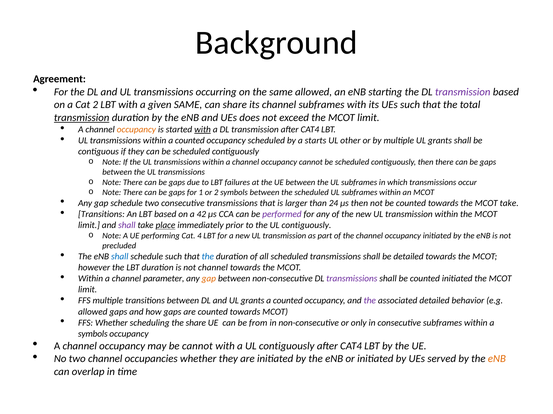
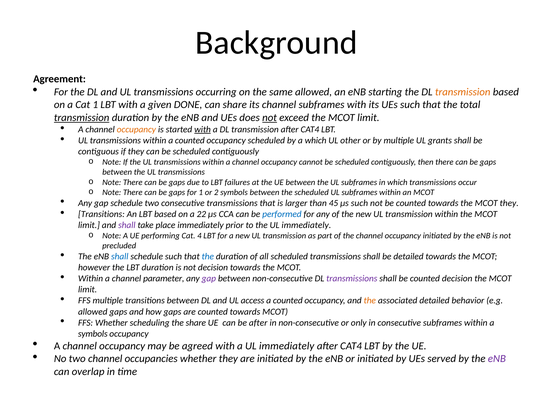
transmission colour: purple -> orange (463, 92)
Cat 2: 2 -> 1 (95, 105)
given SAME: SAME -> DONE (188, 105)
not underline: none -> present (270, 118)
a starts: starts -> which (316, 141)
24: 24 -> 45 (334, 203)
µs then: then -> such (359, 203)
MCOT take: take -> they (509, 203)
42: 42 -> 22 (201, 215)
performed colour: purple -> blue (282, 215)
place underline: present -> none (165, 226)
the UL contiguously: contiguously -> immediately (306, 226)
not channel: channel -> decision (213, 268)
gap colour: orange -> purple (209, 279)
counted initiated: initiated -> decision (457, 279)
and UL grants: grants -> access (253, 301)
the colour: purple -> orange (370, 301)
be from: from -> after (258, 323)
be cannot: cannot -> agreed (197, 346)
a UL contiguously: contiguously -> immediately (287, 346)
eNB colour: orange -> purple (497, 359)
